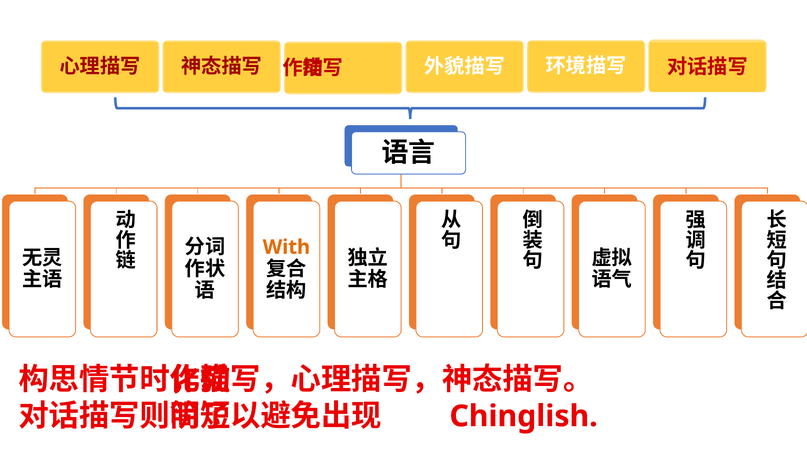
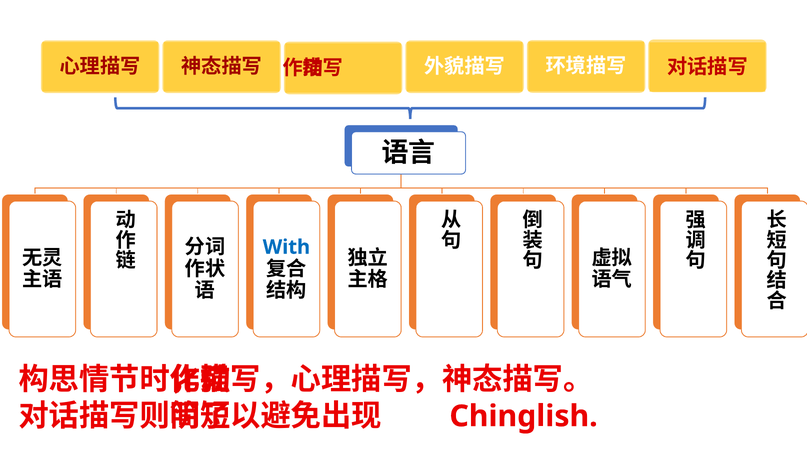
With colour: orange -> blue (286, 247)
